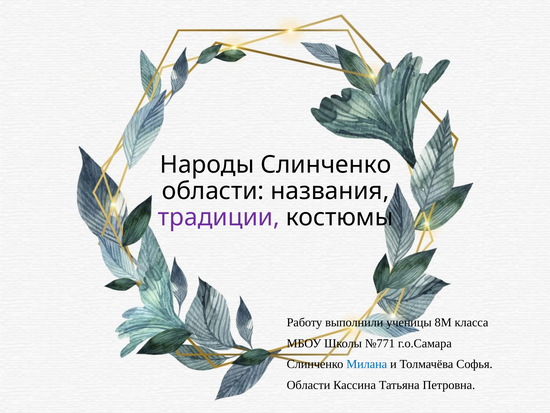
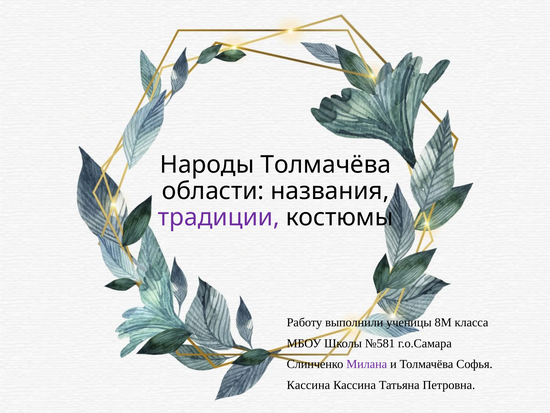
Народы Слинченко: Слинченко -> Толмачёва (326, 164)
№771: №771 -> №581 (380, 343)
Милана colour: blue -> purple (367, 364)
Области: Области -> Кассина (308, 385)
